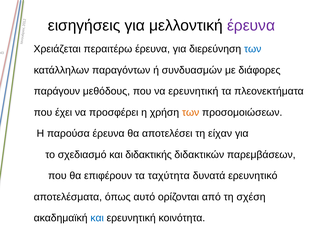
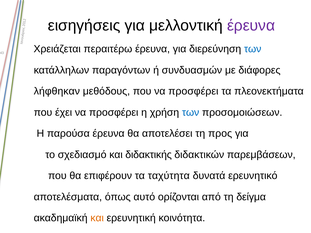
παράγουν: παράγουν -> λήφθηκαν (57, 91)
που να ερευνητική: ερευνητική -> προσφέρει (193, 91)
των colour: orange -> blue (191, 113)
είχαν: είχαν -> προς (220, 134)
σχέση: σχέση -> δείγμα (251, 197)
και colour: blue -> orange (97, 218)
